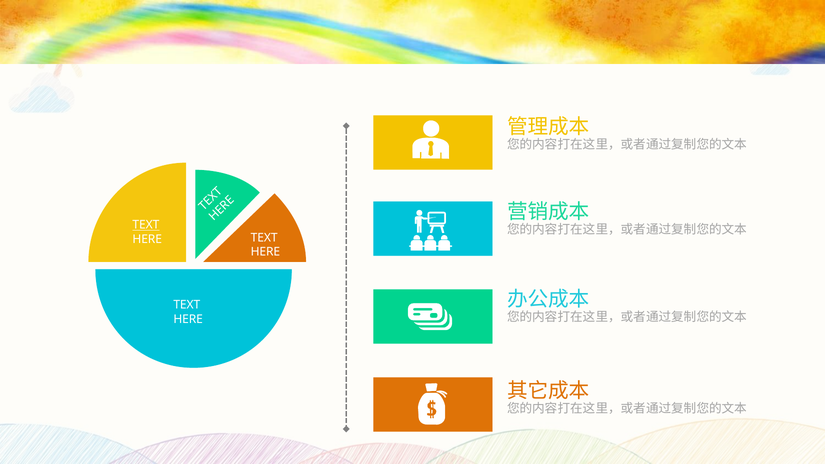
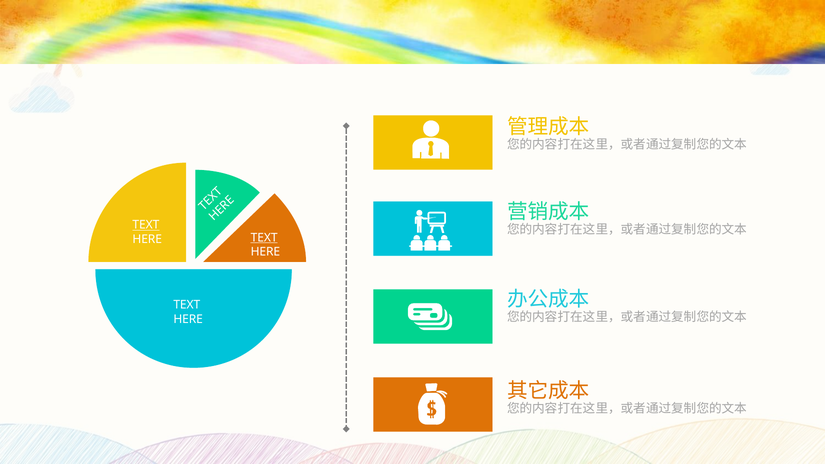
TEXT underline: none -> present (264, 238)
